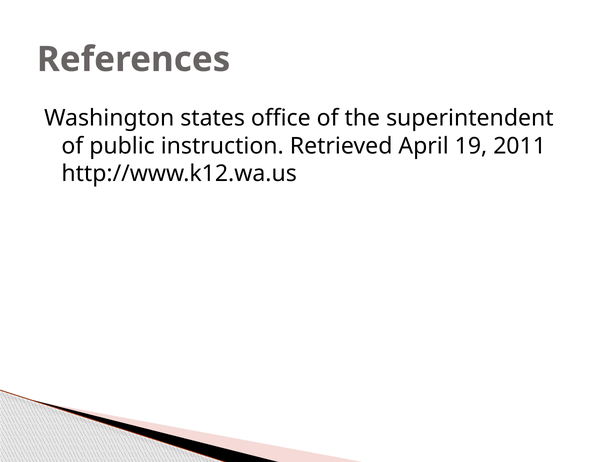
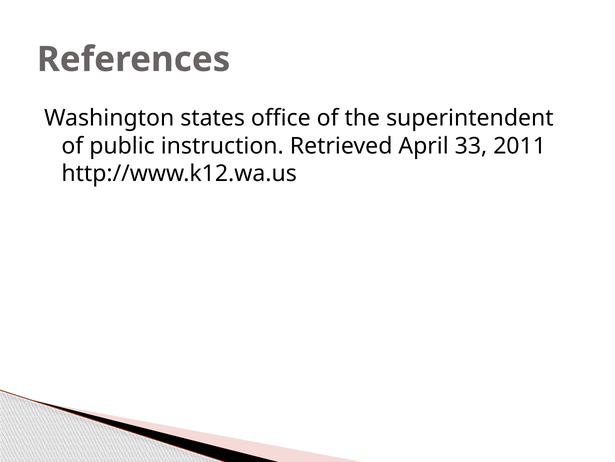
19: 19 -> 33 (471, 146)
